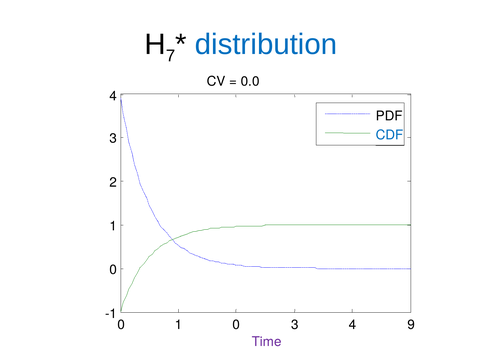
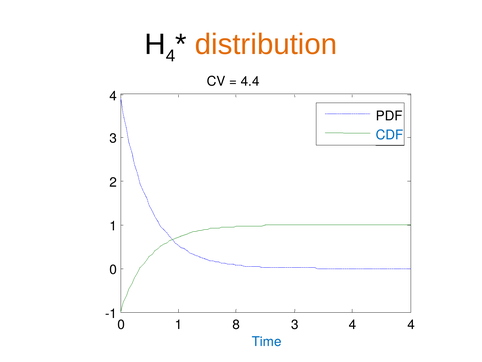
7: 7 -> 4 (171, 56)
distribution colour: blue -> orange (266, 44)
0.0: 0.0 -> 4.4 (250, 81)
1 0: 0 -> 8 (236, 324)
4 9: 9 -> 4 (411, 324)
Time colour: purple -> blue (267, 341)
